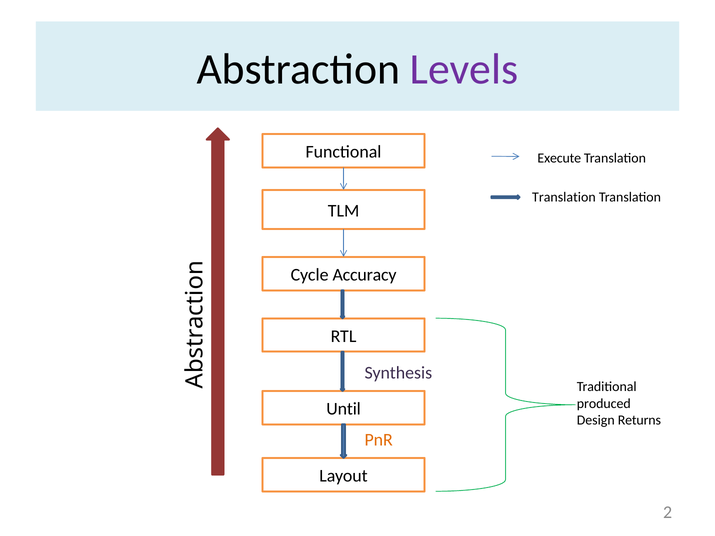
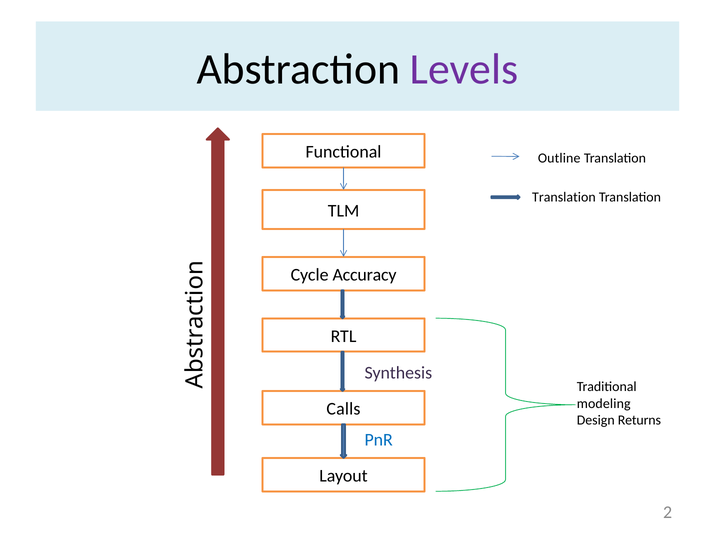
Execute: Execute -> Outline (559, 158)
produced: produced -> modeling (604, 404)
Until: Until -> Calls (343, 409)
PnR colour: orange -> blue (379, 440)
